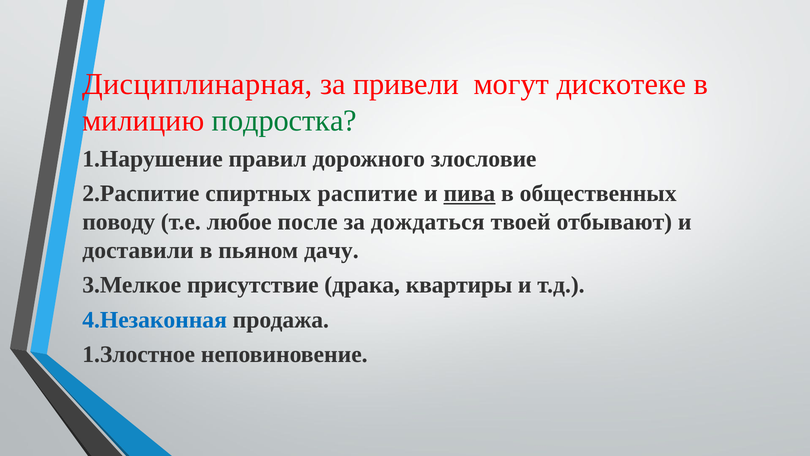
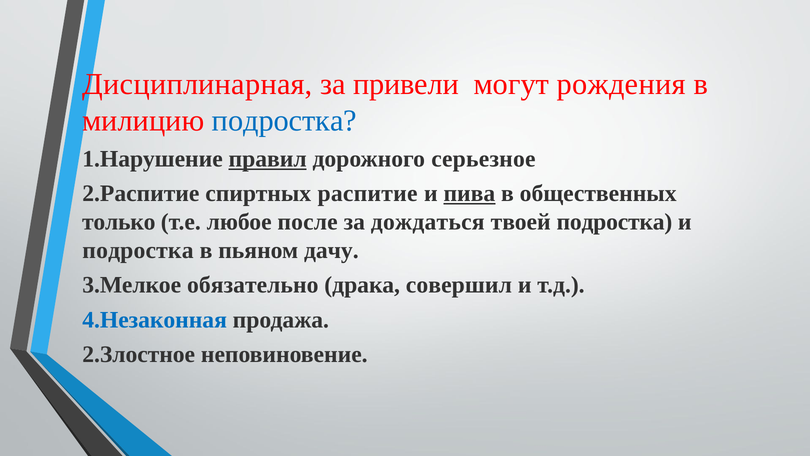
дискотеке: дискотеке -> рождения (621, 84)
подростка colour: green -> blue (284, 121)
правил underline: none -> present (268, 159)
злословие: злословие -> серьезное (483, 159)
поводу: поводу -> только (119, 222)
твоей отбывают: отбывают -> подростка (614, 222)
доставили: доставили -> подростка (138, 250)
присутствие: присутствие -> обязательно (253, 285)
квартиры: квартиры -> совершил (459, 285)
1.Злостное: 1.Злостное -> 2.Злостное (139, 354)
